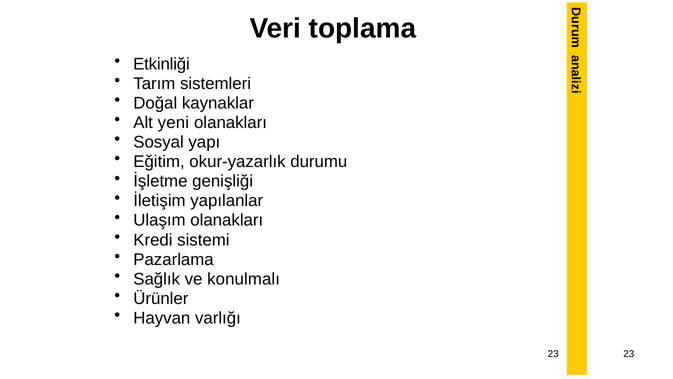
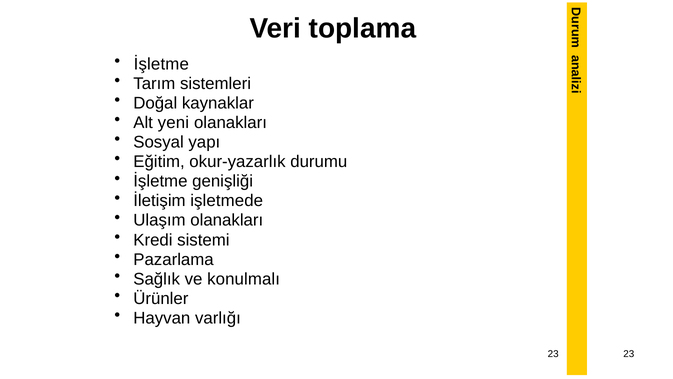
Etkinliği: Etkinliği -> İşletme (161, 64)
yapılanlar: yapılanlar -> işletmede (227, 201)
